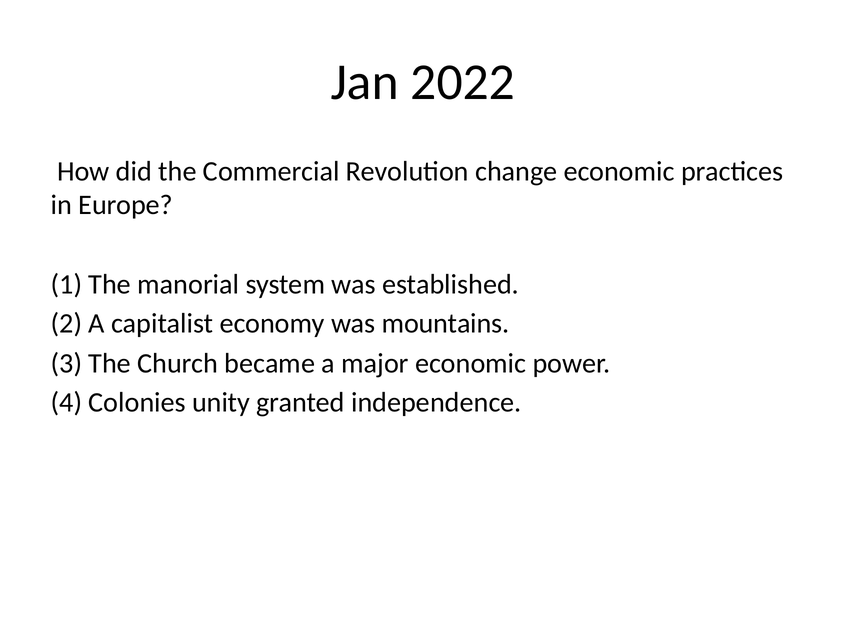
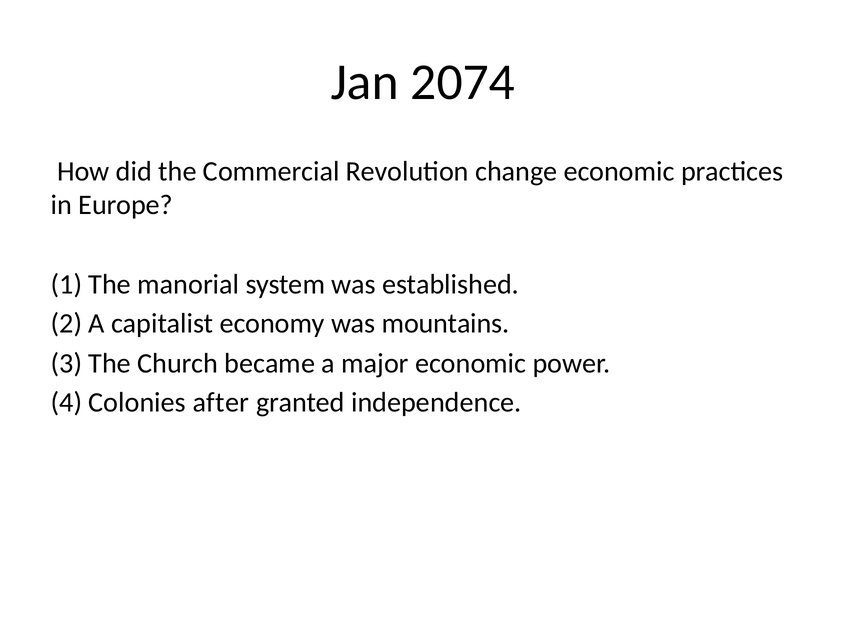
2022: 2022 -> 2074 (463, 82)
unity: unity -> after (221, 402)
